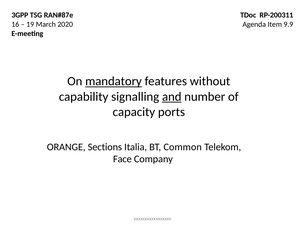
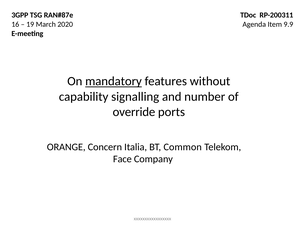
and underline: present -> none (172, 96)
capacity: capacity -> override (134, 112)
Sections: Sections -> Concern (105, 147)
